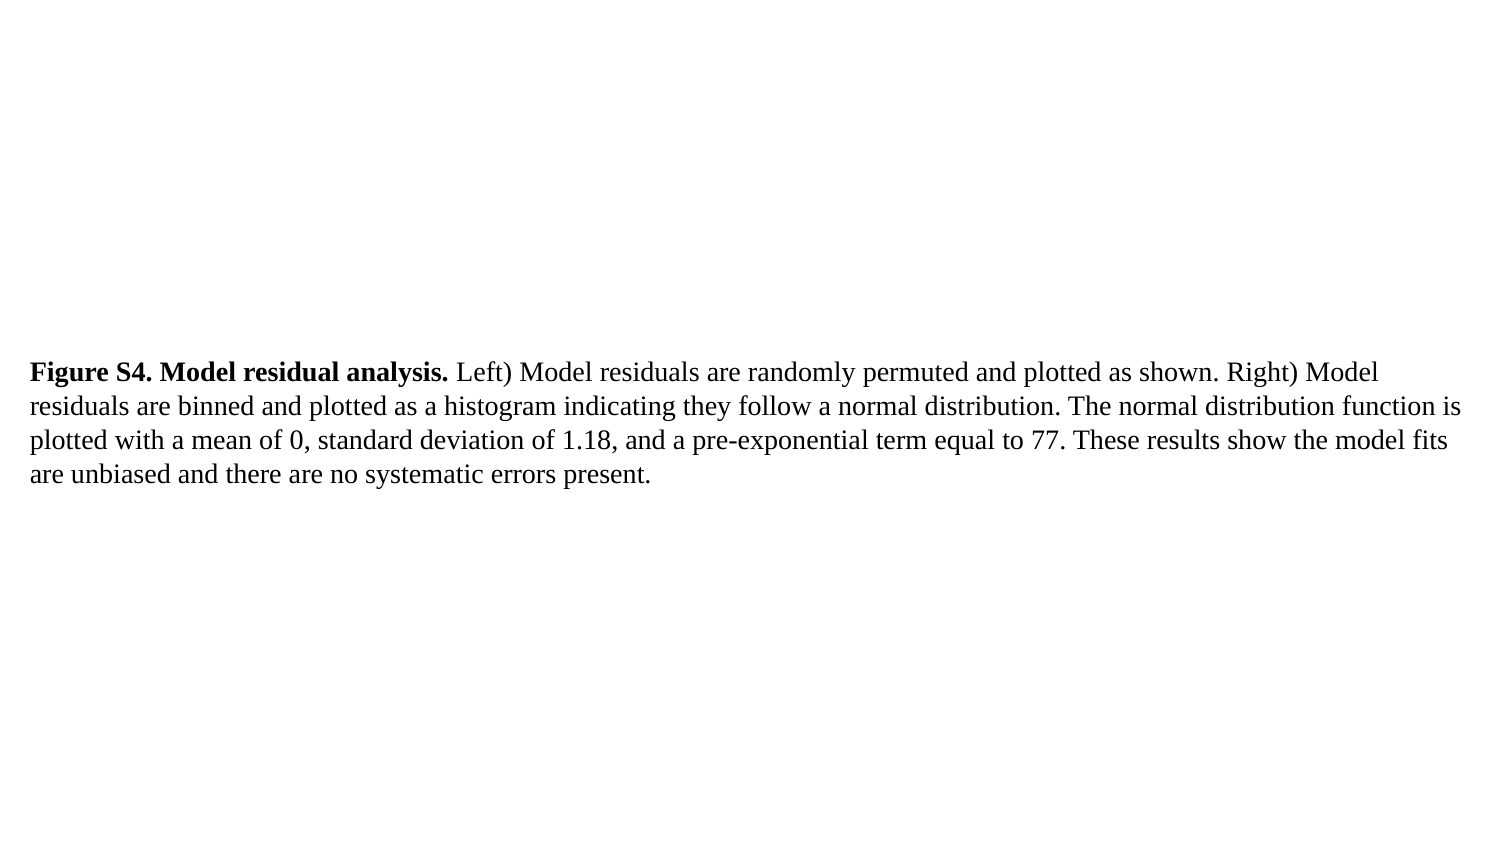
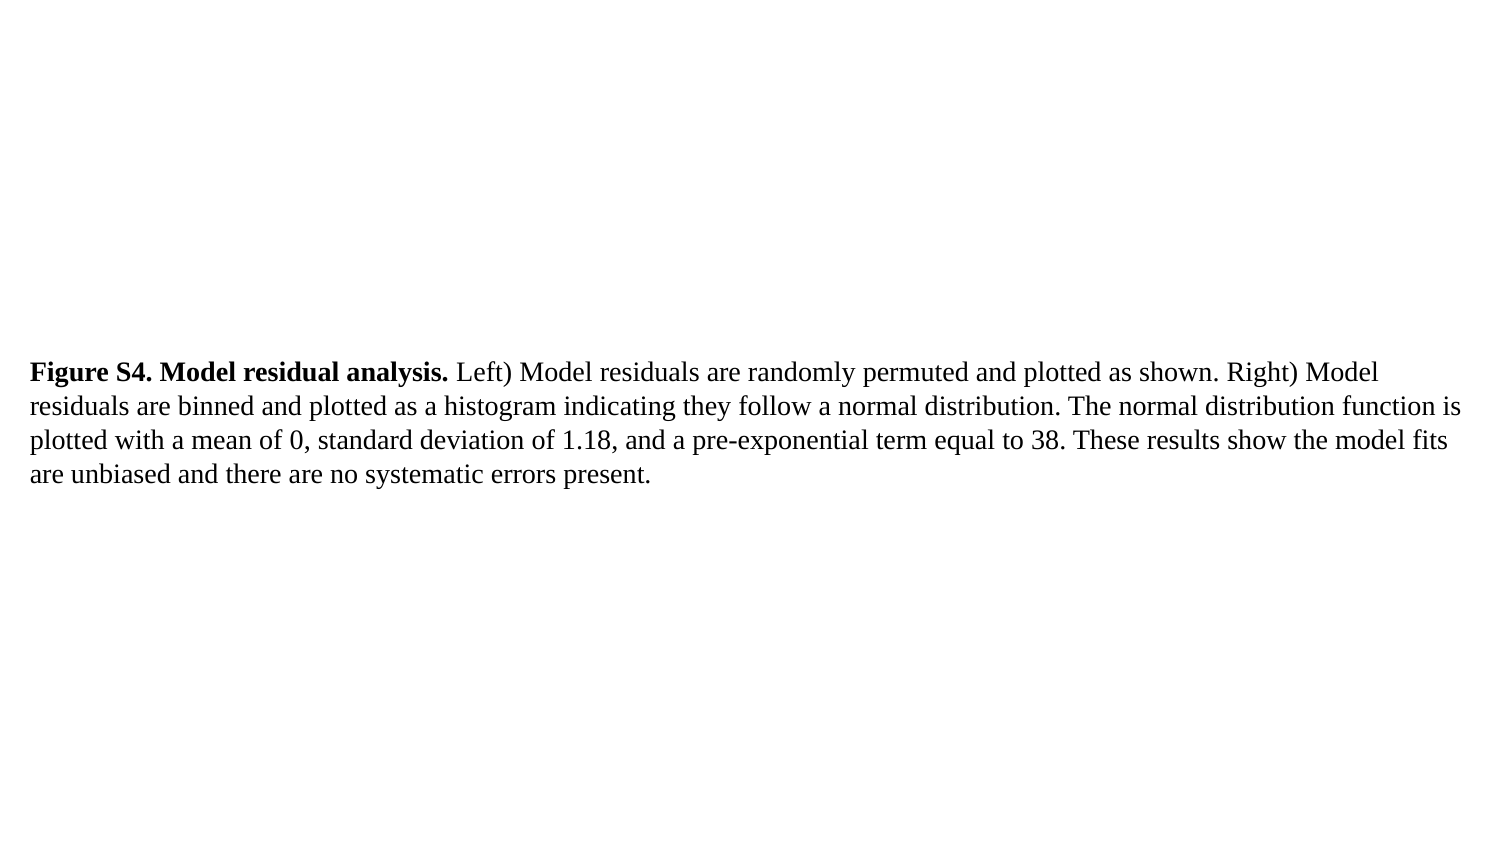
77: 77 -> 38 (1049, 440)
